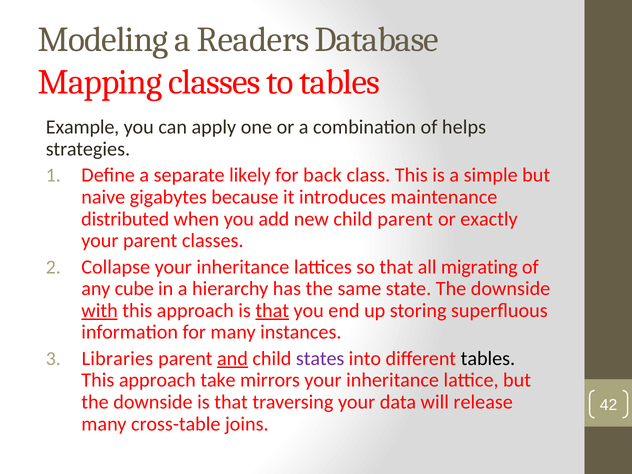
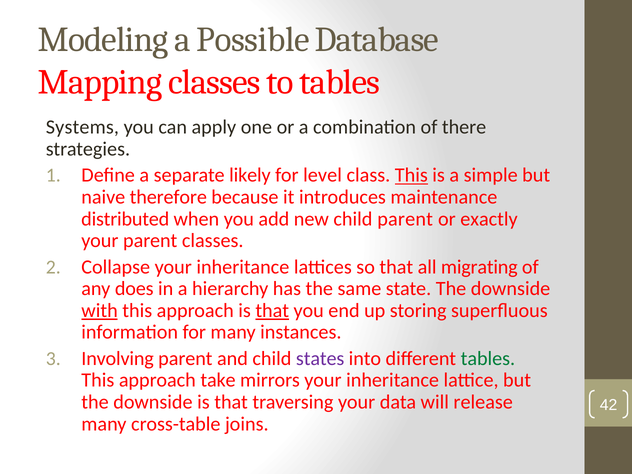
Readers: Readers -> Possible (253, 40)
Example: Example -> Systems (82, 127)
helps: helps -> there (464, 127)
back: back -> level (323, 175)
This underline: none -> present (411, 175)
gigabytes: gigabytes -> therefore (168, 197)
cube: cube -> does (134, 289)
Libraries: Libraries -> Involving (118, 359)
and underline: present -> none (232, 359)
tables colour: black -> green (488, 359)
